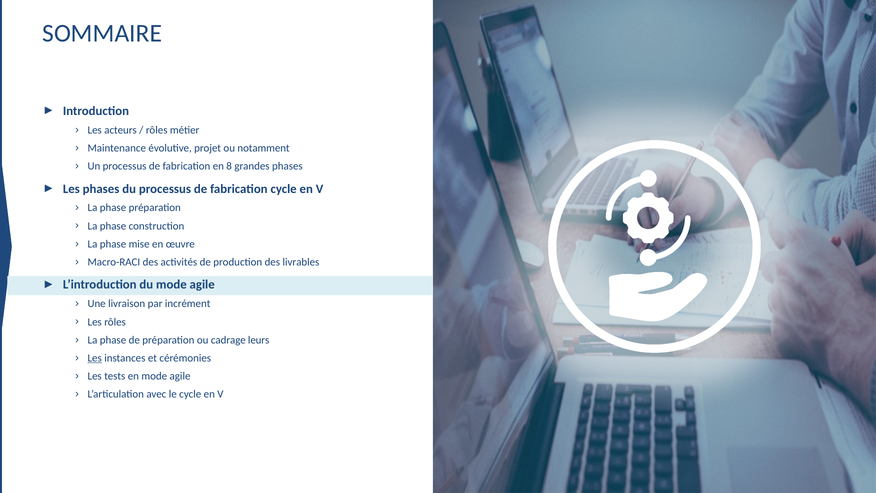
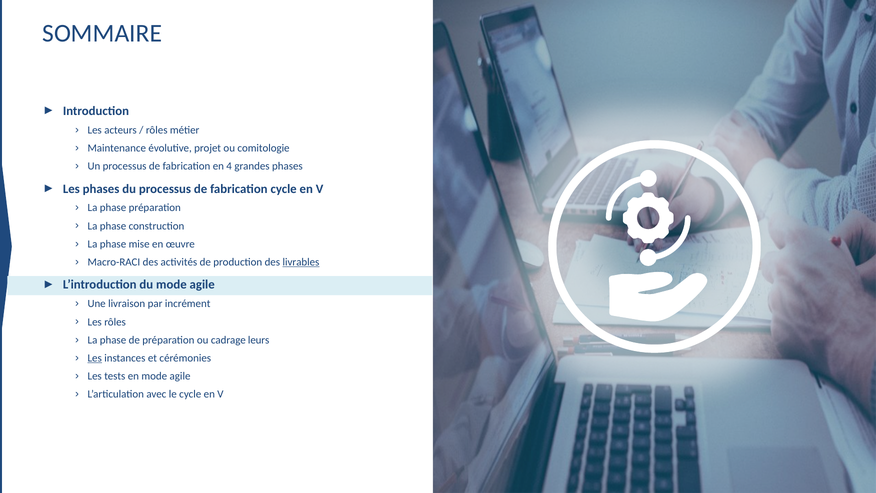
notamment: notamment -> comitologie (264, 148)
8: 8 -> 4 (229, 166)
livrables underline: none -> present (301, 262)
